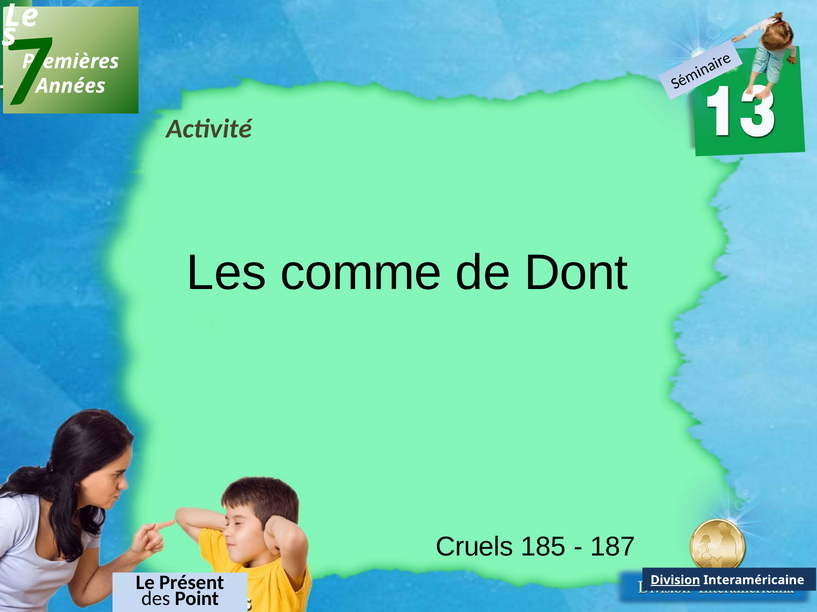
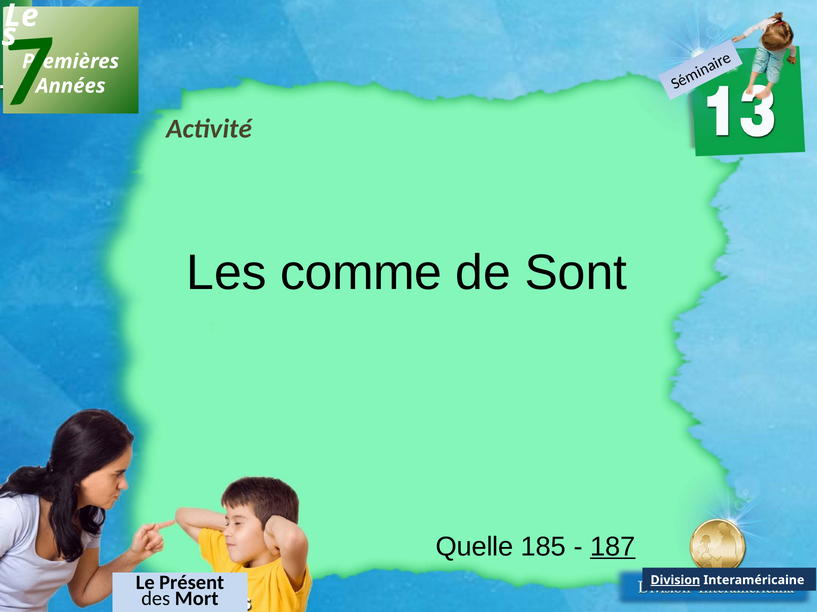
Dont: Dont -> Sont (576, 273)
Cruels: Cruels -> Quelle (475, 547)
187 underline: none -> present (613, 547)
Point: Point -> Mort (197, 599)
